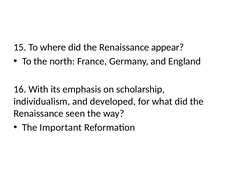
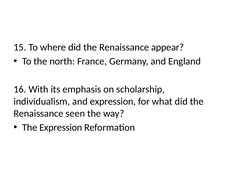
and developed: developed -> expression (113, 102)
The Important: Important -> Expression (61, 128)
